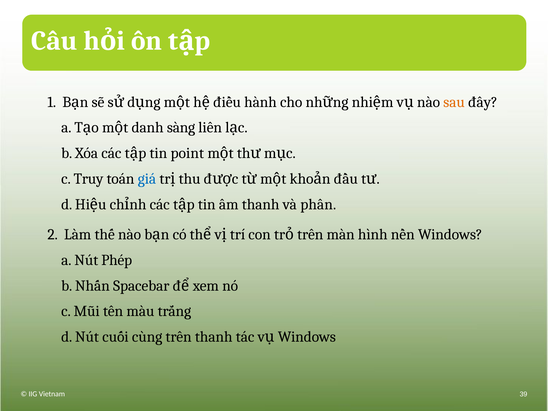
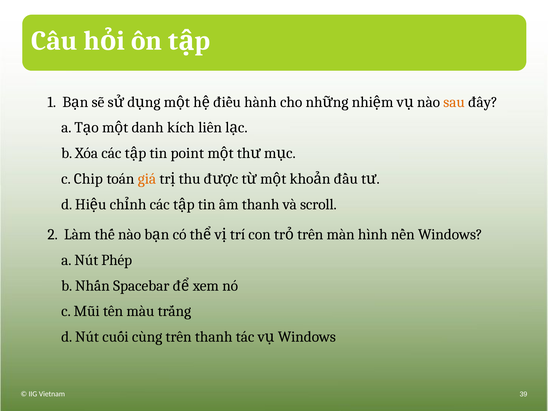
sàng: sàng -> kích (181, 128)
Truy: Truy -> Chip (88, 179)
giá colour: blue -> orange (147, 179)
phân: phân -> scroll (318, 204)
